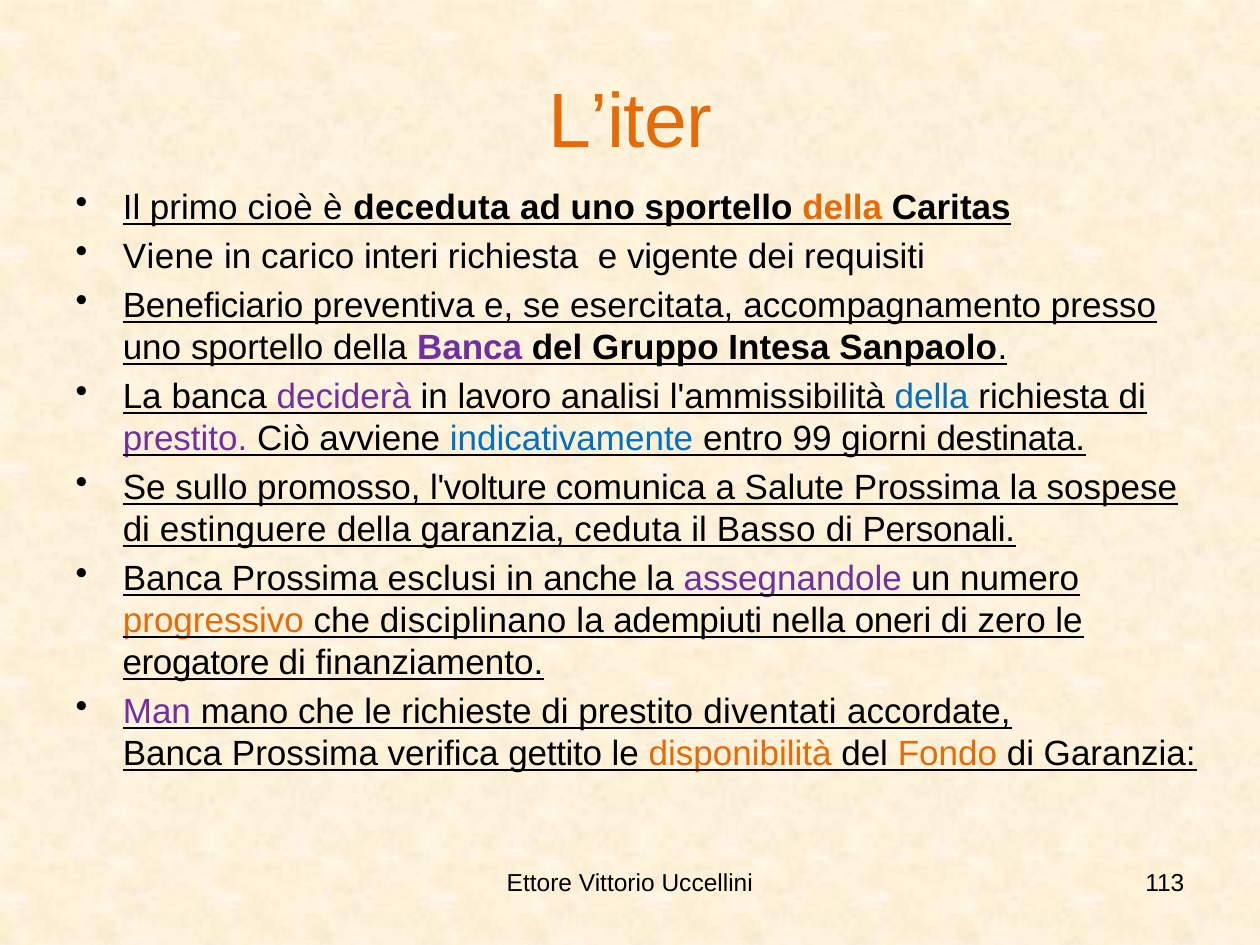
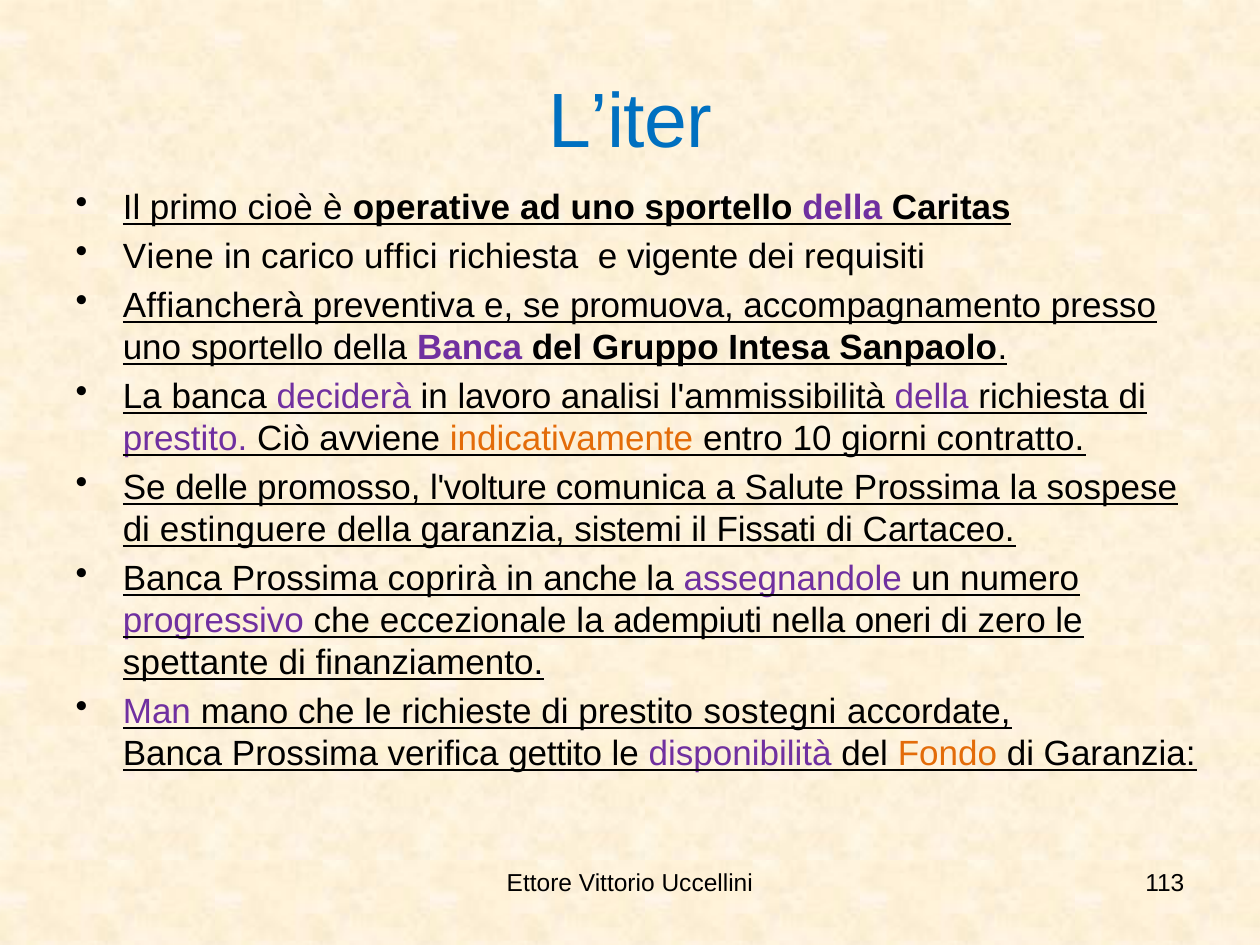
L’iter colour: orange -> blue (630, 122)
deceduta: deceduta -> operative (432, 208)
della colour: orange -> purple (842, 208)
interi: interi -> uffici (401, 257)
Beneficiario: Beneficiario -> Affiancherà (213, 306)
esercitata: esercitata -> promuova (652, 306)
della colour: blue -> purple (932, 397)
indicativamente colour: blue -> orange (572, 439)
99: 99 -> 10 (812, 439)
destinata: destinata -> contratto (1011, 439)
sullo: sullo -> delle (212, 488)
ceduta: ceduta -> sistemi (628, 530)
Basso: Basso -> Fissati (766, 530)
Personali: Personali -> Cartaceo (939, 530)
esclusi: esclusi -> coprirà (442, 579)
progressivo colour: orange -> purple (213, 621)
disciplinano: disciplinano -> eccezionale (473, 621)
erogatore: erogatore -> spettante (196, 663)
diventati: diventati -> sostegni (770, 712)
disponibilità colour: orange -> purple (740, 754)
